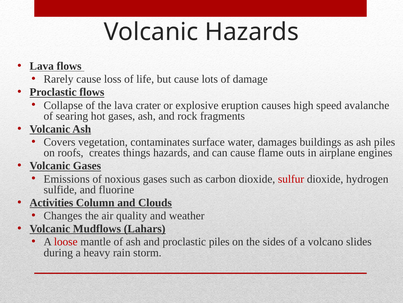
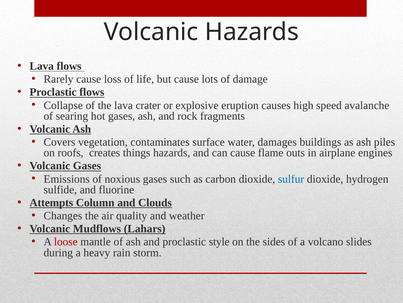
sulfur colour: red -> blue (291, 179)
Activities: Activities -> Attempts (51, 202)
proclastic piles: piles -> style (219, 241)
